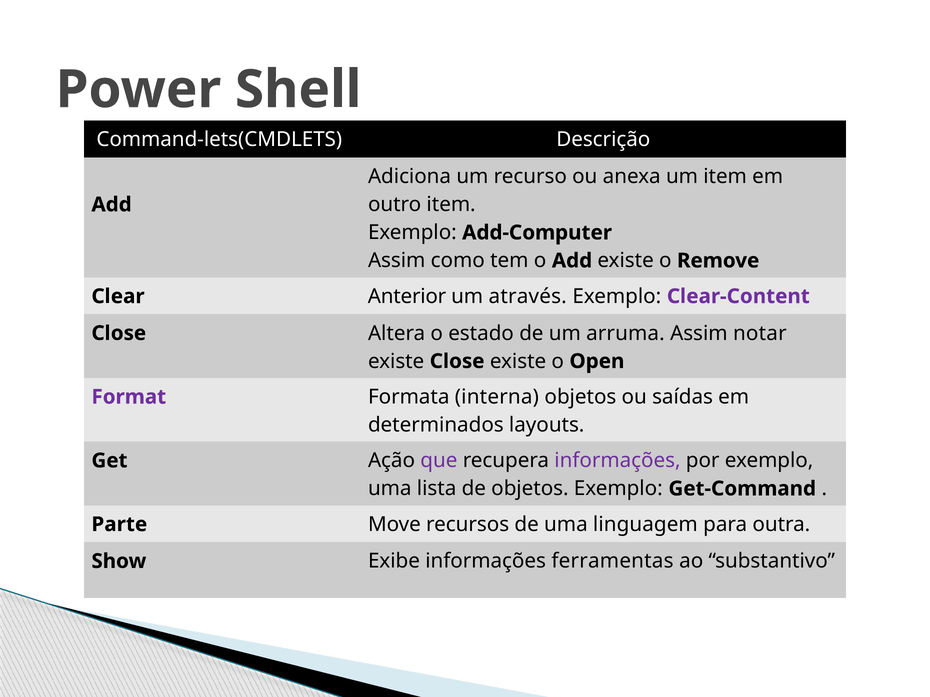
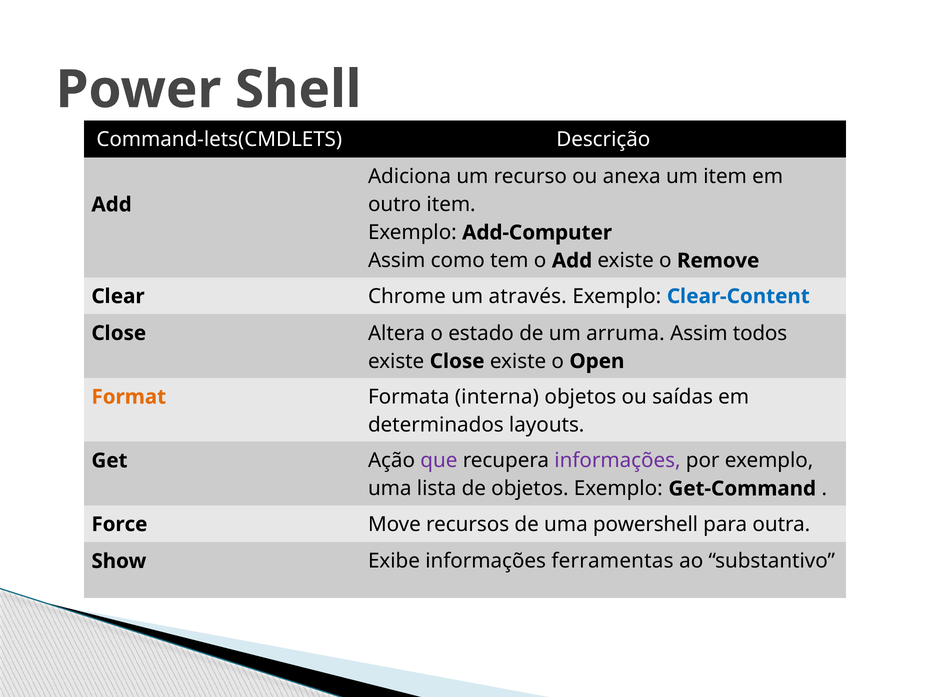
Anterior: Anterior -> Chrome (407, 297)
Clear-Content colour: purple -> blue (738, 297)
notar: notar -> todos (760, 333)
Format colour: purple -> orange (129, 397)
Parte: Parte -> Force (119, 525)
linguagem: linguagem -> powershell (646, 525)
